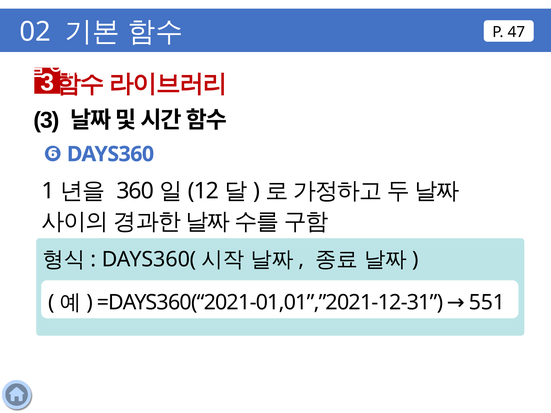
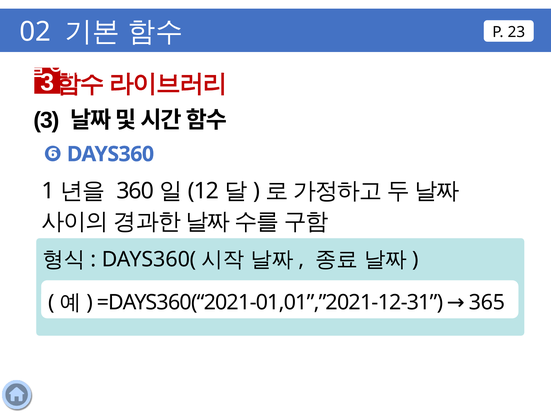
47: 47 -> 23 (516, 32)
551: 551 -> 365 (487, 303)
